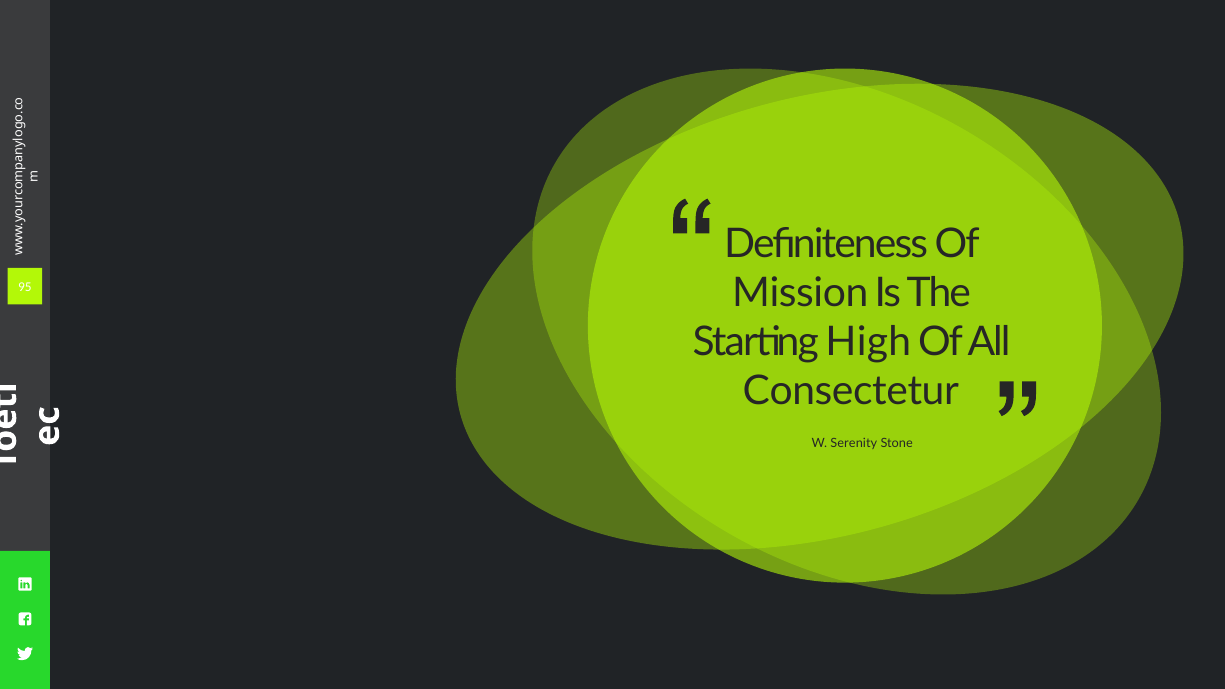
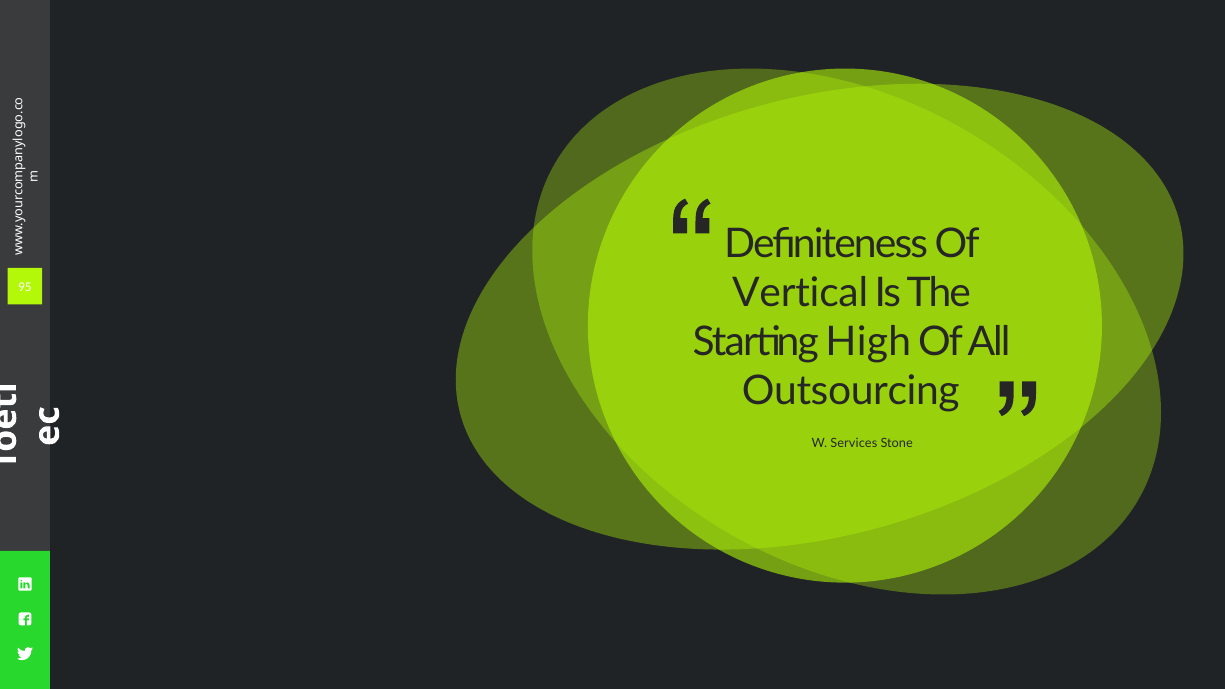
Mission: Mission -> Vertical (800, 293)
Consectetur: Consectetur -> Outsourcing (851, 391)
Serenity: Serenity -> Services (854, 443)
